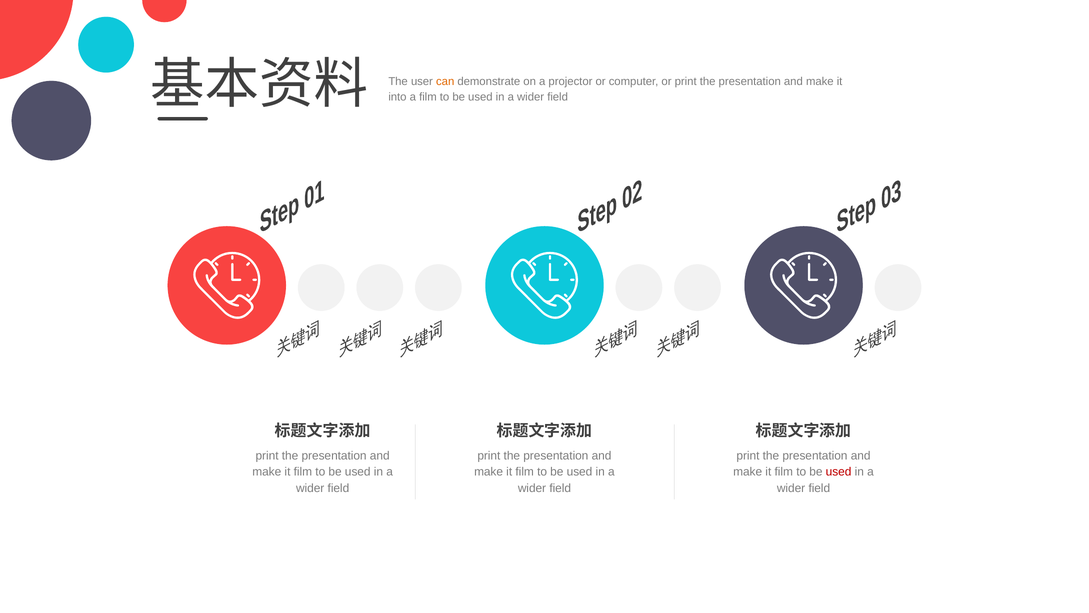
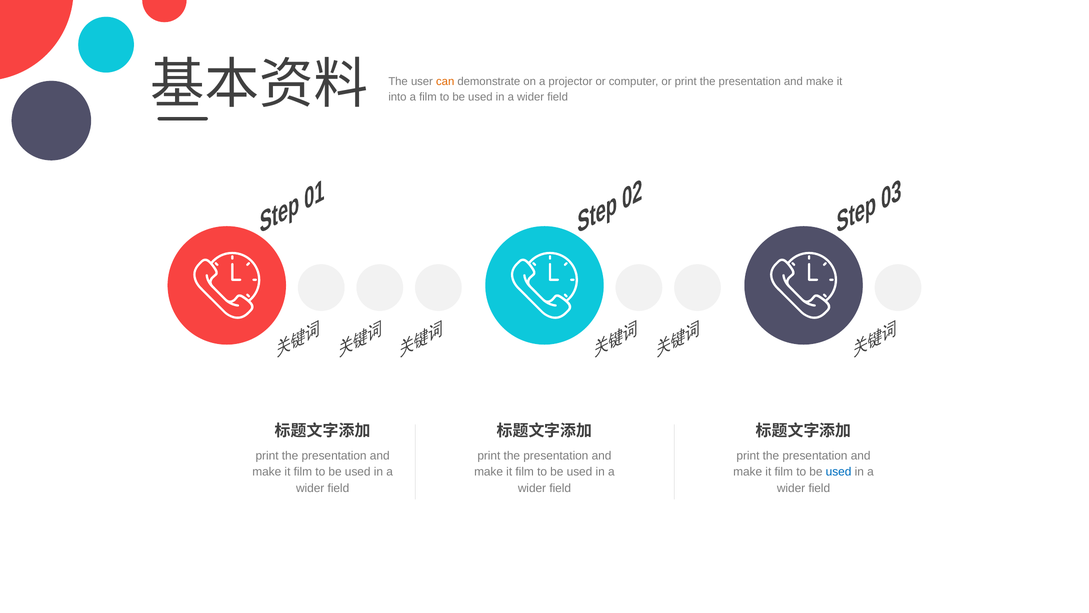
used colour: red -> blue (839, 472)
